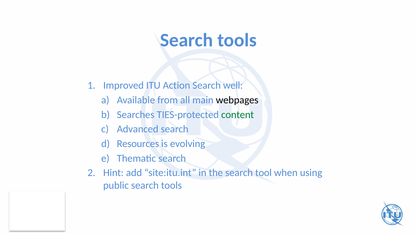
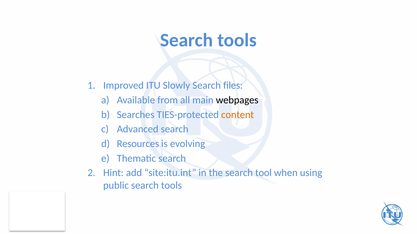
Action: Action -> Slowly (176, 86)
well: well -> files (233, 86)
content colour: green -> orange (238, 115)
